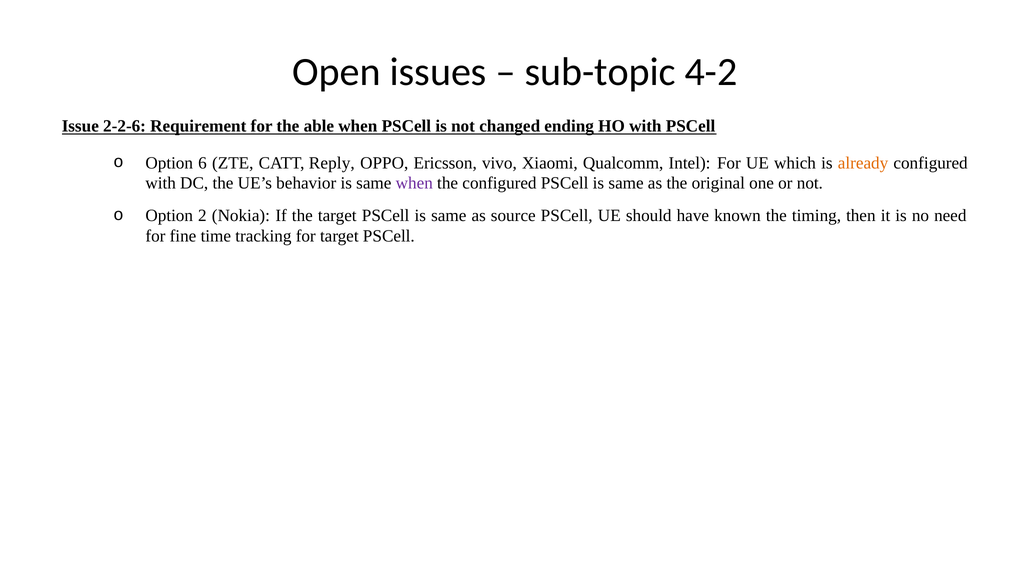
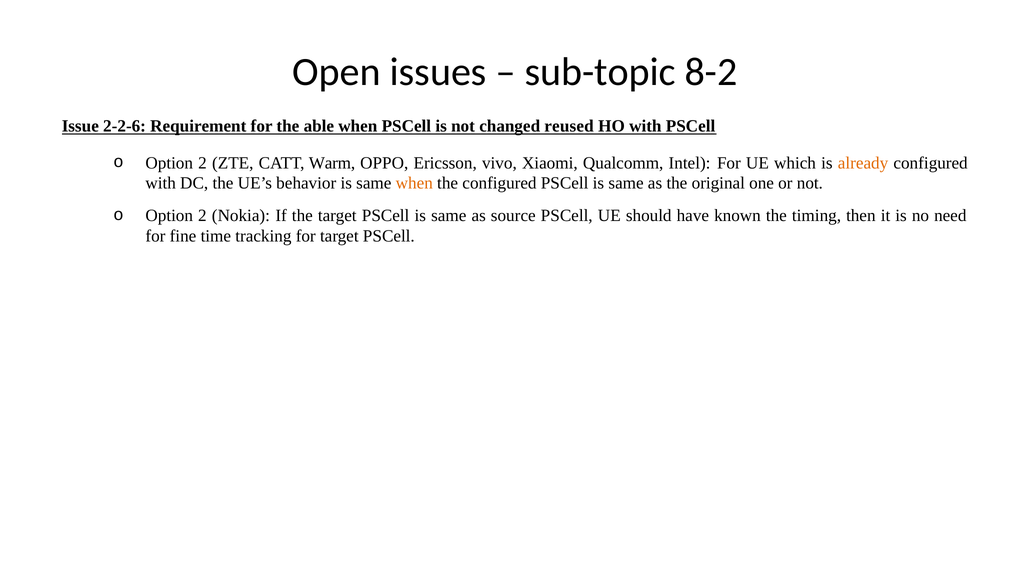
4-2: 4-2 -> 8-2 (711, 72)
ending: ending -> reused (569, 126)
6: 6 -> 2 (202, 163)
Reply: Reply -> Warm (332, 163)
when colour: purple -> orange (414, 183)
